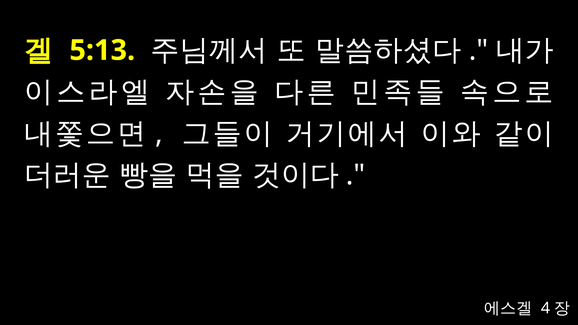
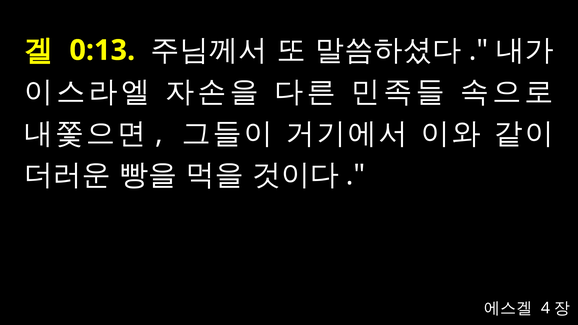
5:13: 5:13 -> 0:13 (102, 50)
